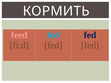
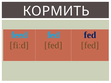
feed colour: pink -> light blue (19, 35)
